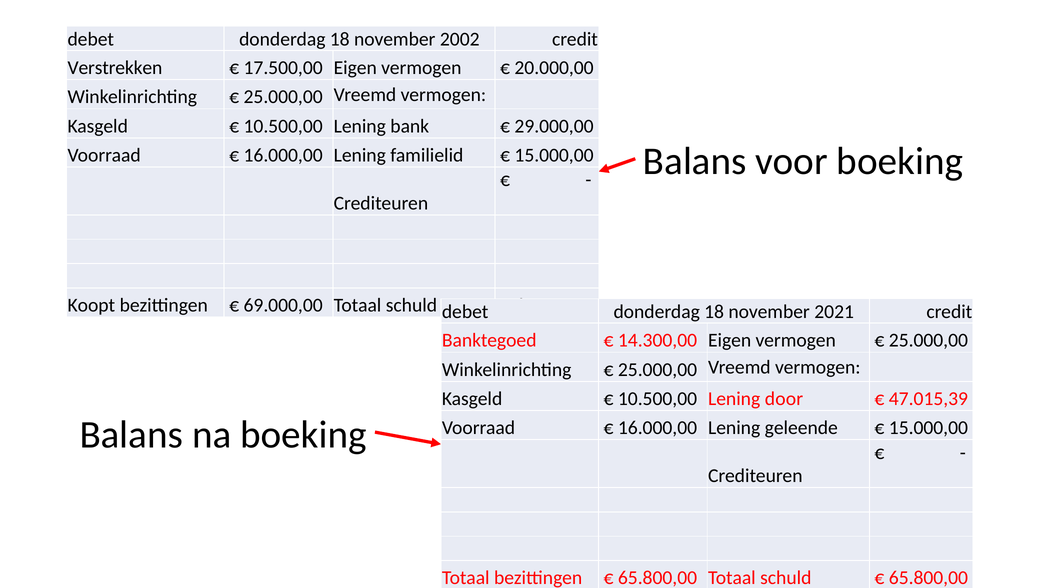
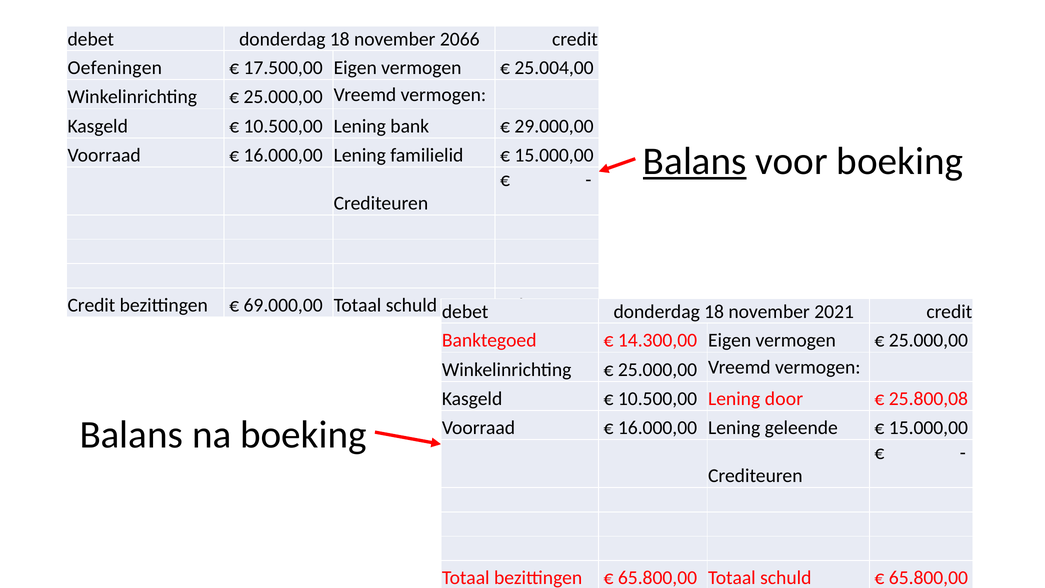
2002: 2002 -> 2066 (460, 39)
Verstrekken: Verstrekken -> Oefeningen (115, 68)
20.000,00: 20.000,00 -> 25.004,00 (554, 68)
Balans underline: none -> present (695, 161)
Koopt: Koopt -> Credit (91, 305)
47.015,39: 47.015,39 -> 25.800,08 (928, 399)
